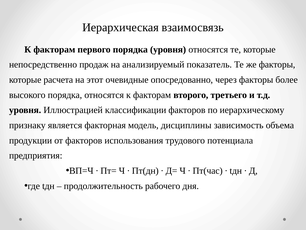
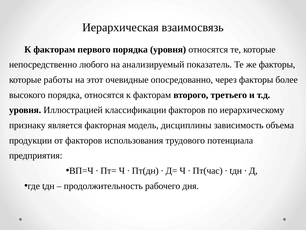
продаж: продаж -> любого (94, 64)
расчета: расчета -> работы (58, 80)
